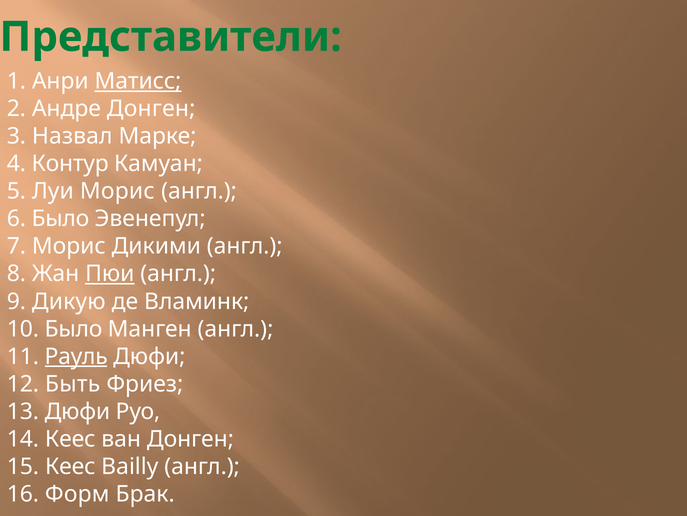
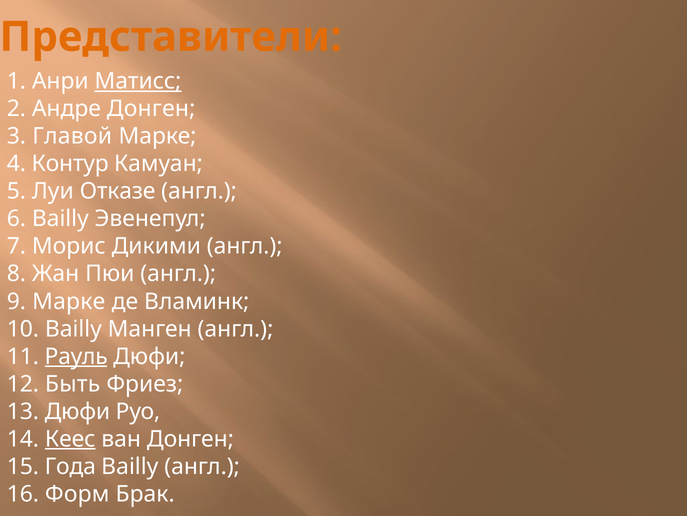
Представители colour: green -> orange (171, 37)
Назвал: Назвал -> Главой (72, 136)
Луи Морис: Морис -> Отказе (118, 191)
6 Было: Было -> Bailly (60, 219)
Пюи underline: present -> none (110, 274)
9 Дикую: Дикую -> Марке (69, 301)
10 Было: Было -> Bailly (73, 328)
Кеес underline: none -> present (70, 438)
15 Кеес: Кеес -> Года (70, 466)
